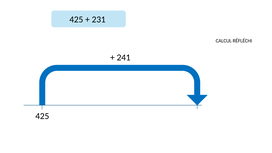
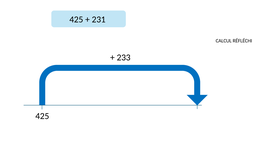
241: 241 -> 233 (124, 58)
